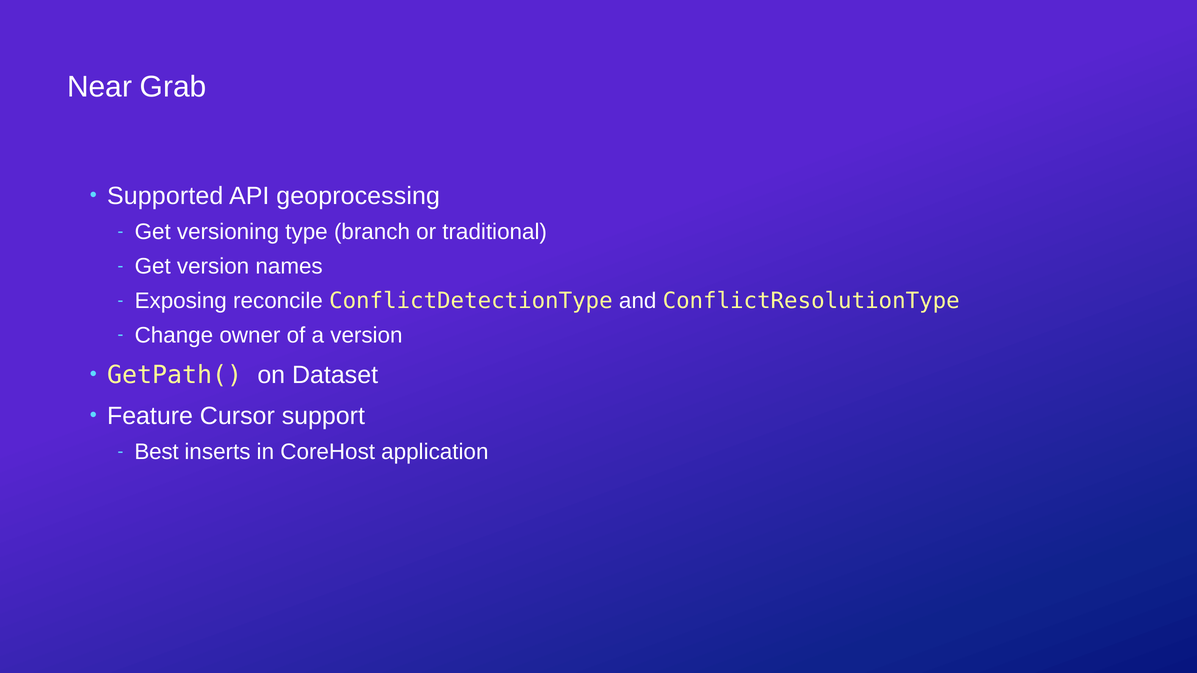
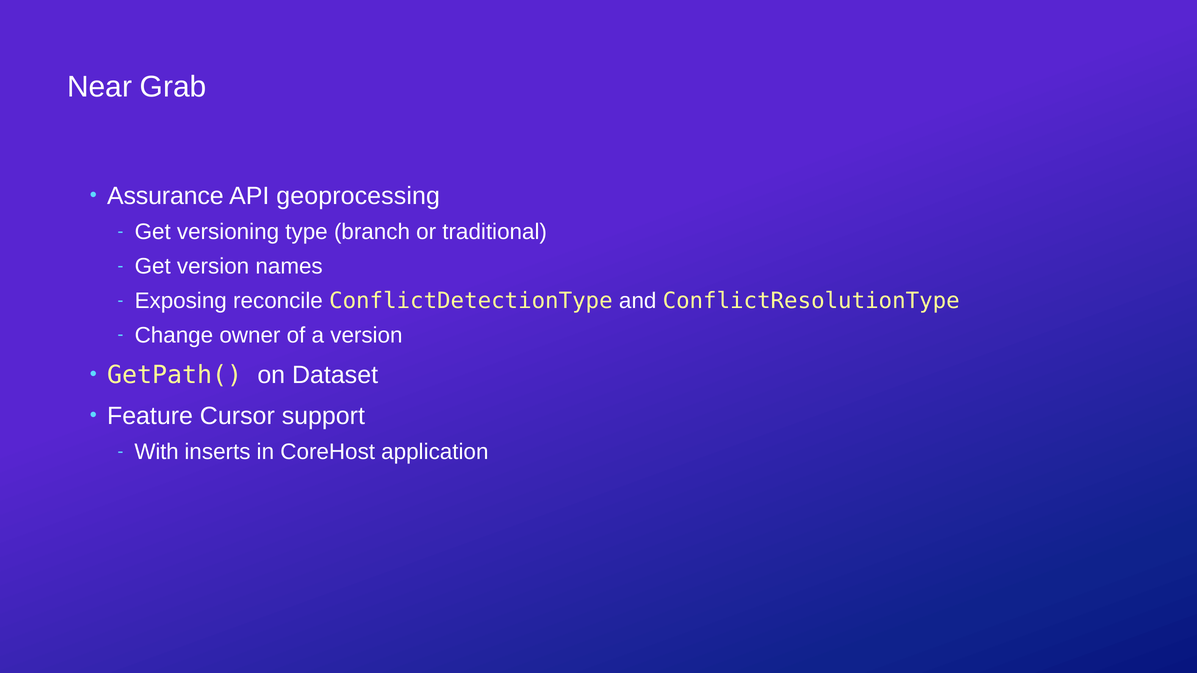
Supported: Supported -> Assurance (165, 196)
Best: Best -> With (157, 452)
